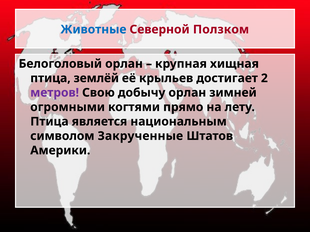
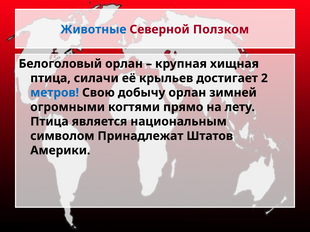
землёй: землёй -> силачи (96, 78)
метров colour: purple -> blue (55, 93)
Закрученные: Закрученные -> Принадлежат (140, 136)
